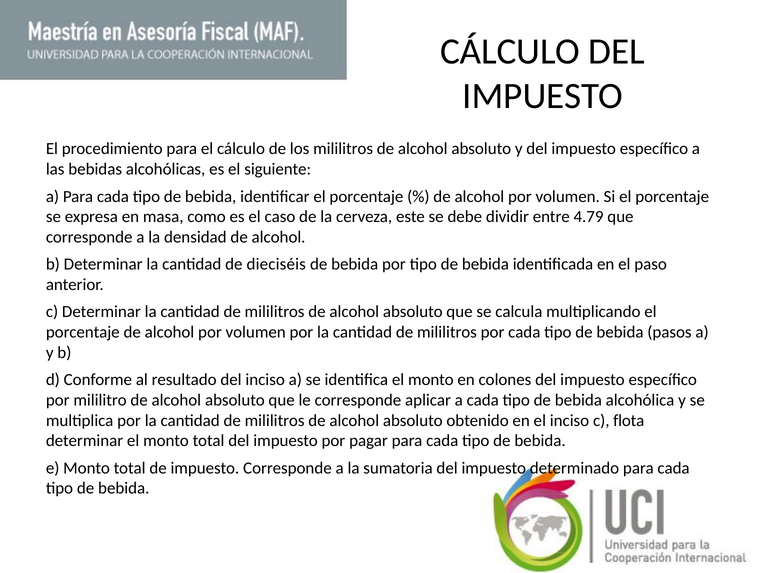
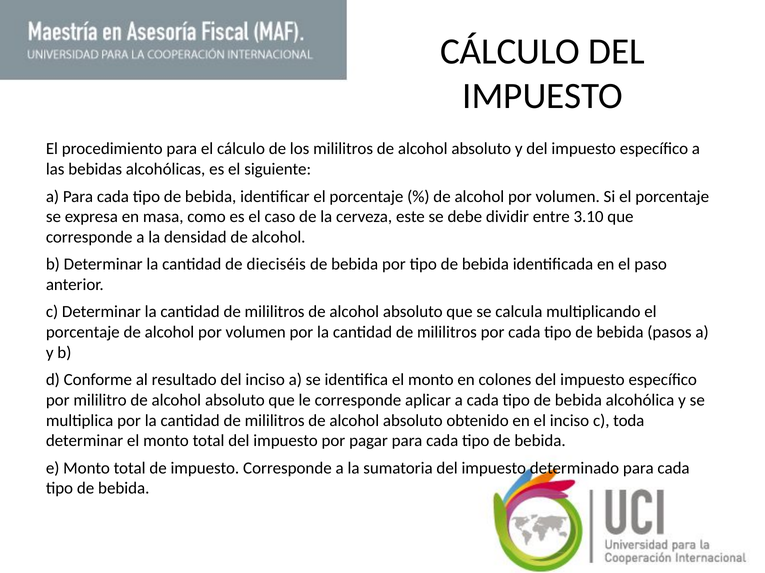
4.79: 4.79 -> 3.10 (589, 217)
flota: flota -> toda (629, 421)
